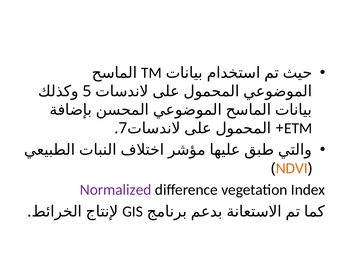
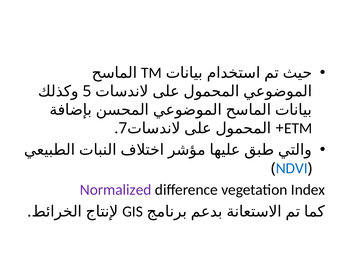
NDVI colour: orange -> blue (292, 168)
